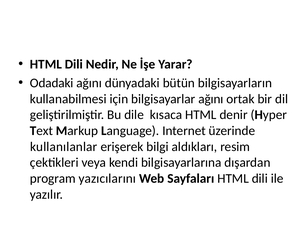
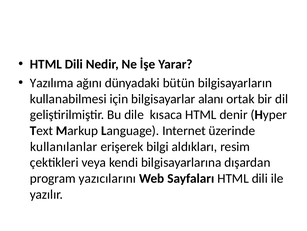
Odadaki: Odadaki -> Yazılıma (52, 83)
bilgisayarlar ağını: ağını -> alanı (211, 99)
